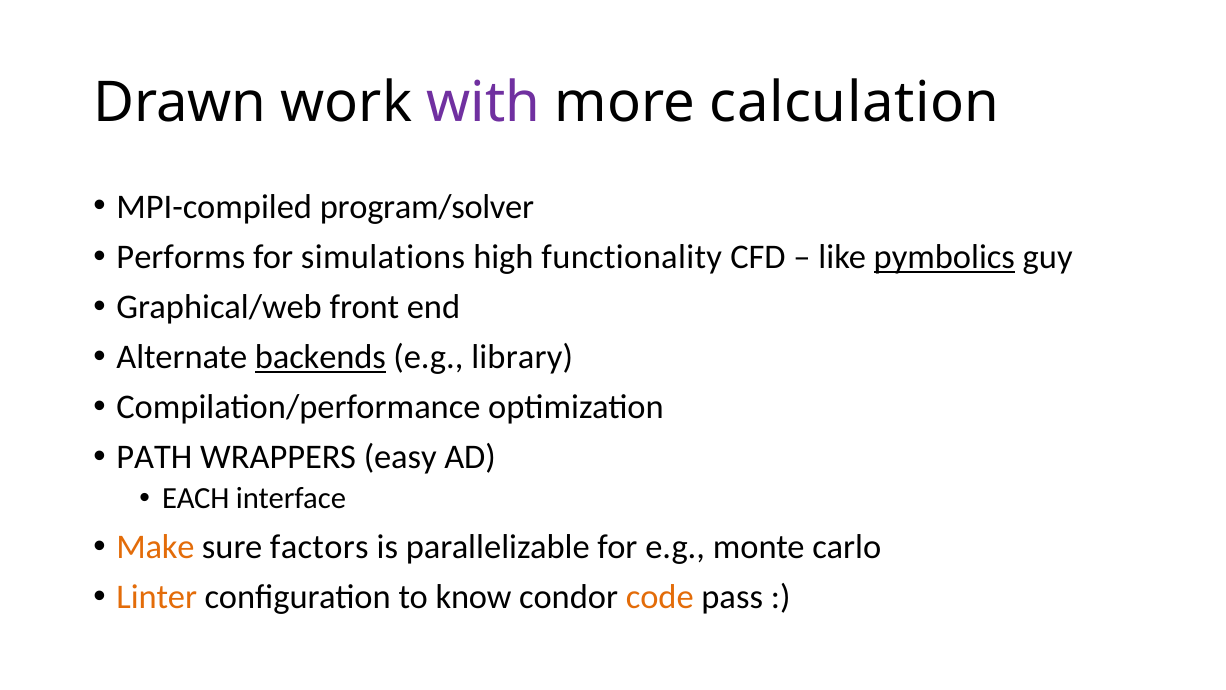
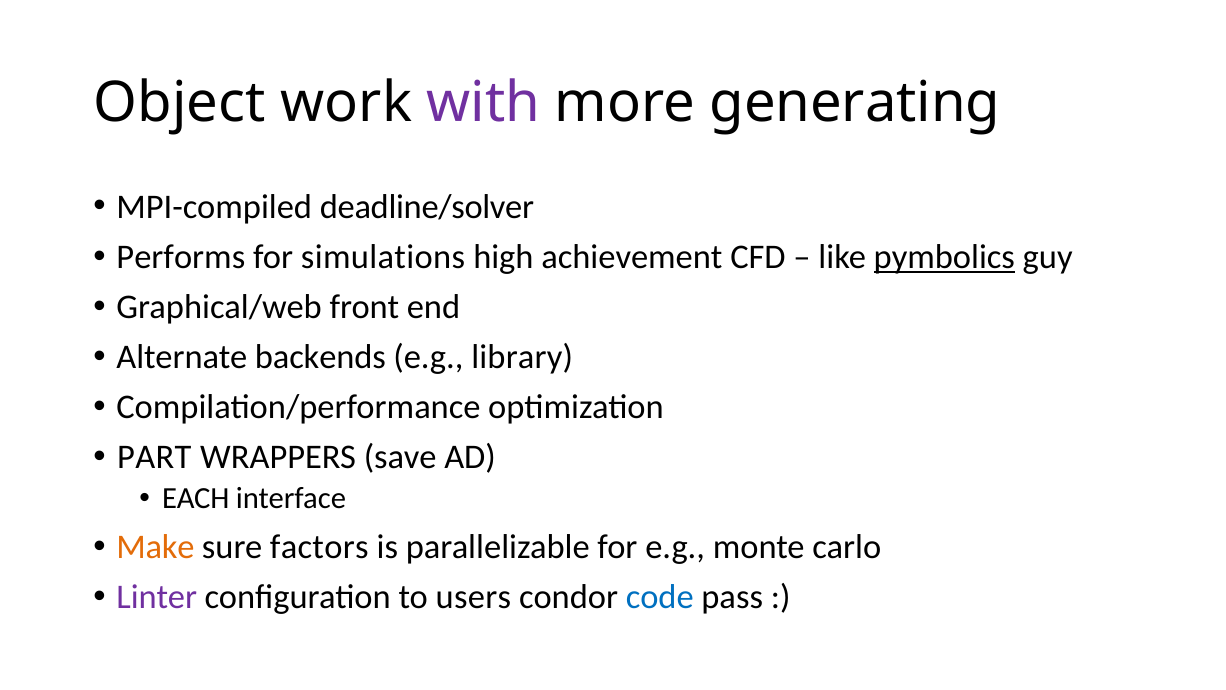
Drawn: Drawn -> Object (180, 103)
calculation: calculation -> generating (855, 103)
program/solver: program/solver -> deadline/solver (427, 207)
functionality: functionality -> achievement (632, 257)
backends underline: present -> none (320, 357)
PATH: PATH -> PART (154, 457)
easy: easy -> save (400, 457)
Linter colour: orange -> purple (157, 597)
know: know -> users (473, 597)
code colour: orange -> blue (660, 597)
